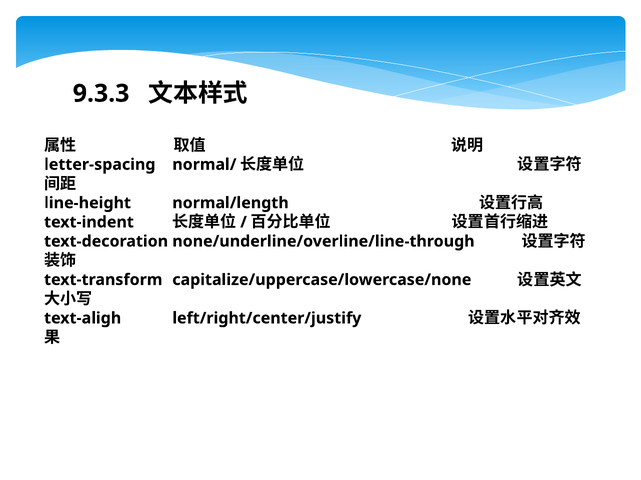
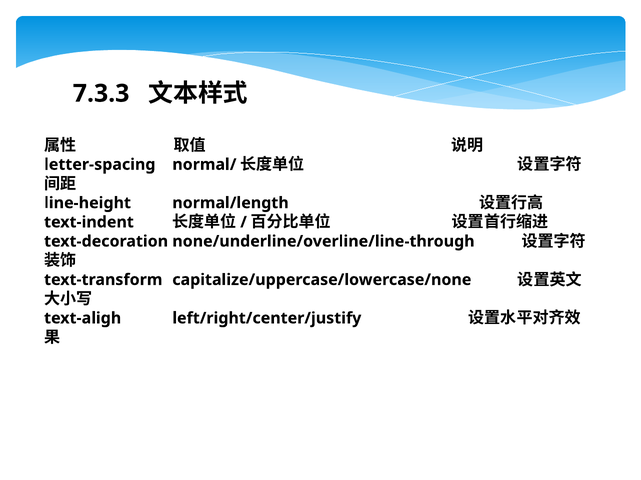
9.3.3: 9.3.3 -> 7.3.3 (101, 94)
